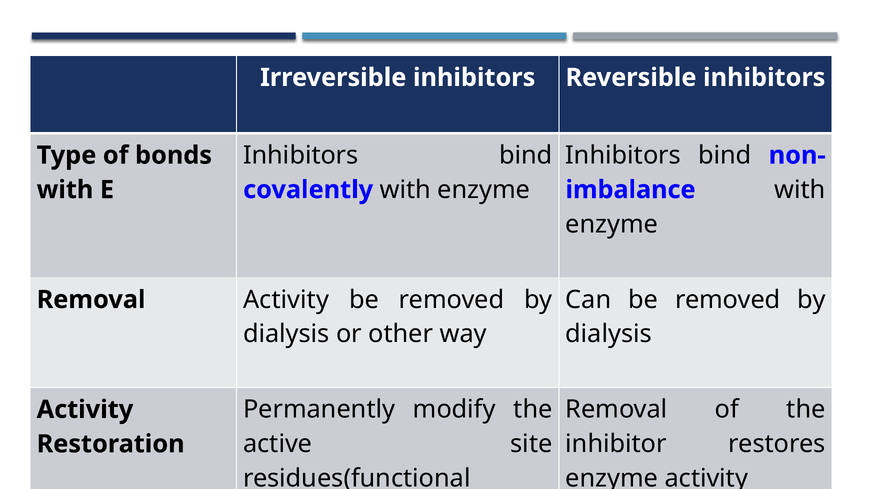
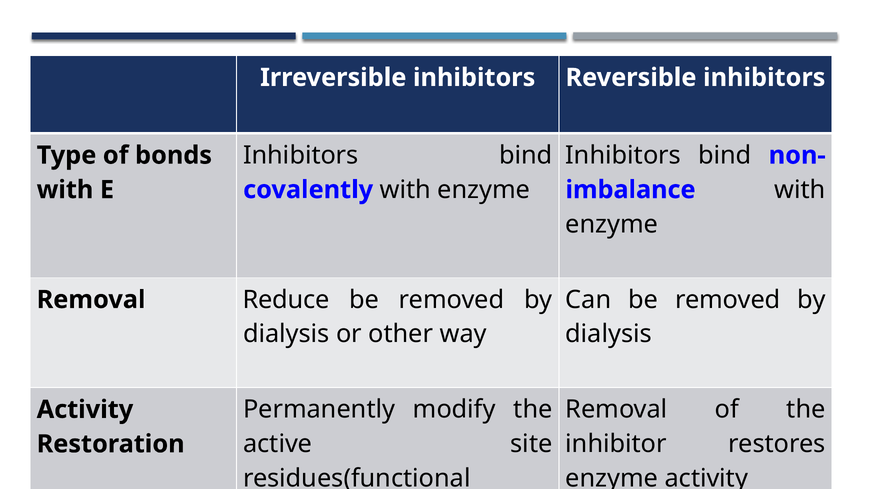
Removal Activity: Activity -> Reduce (286, 300)
